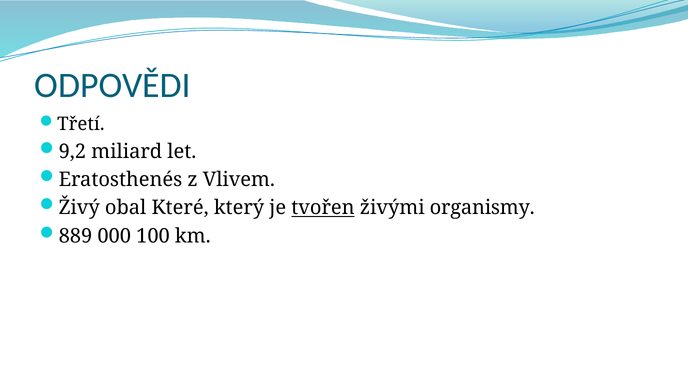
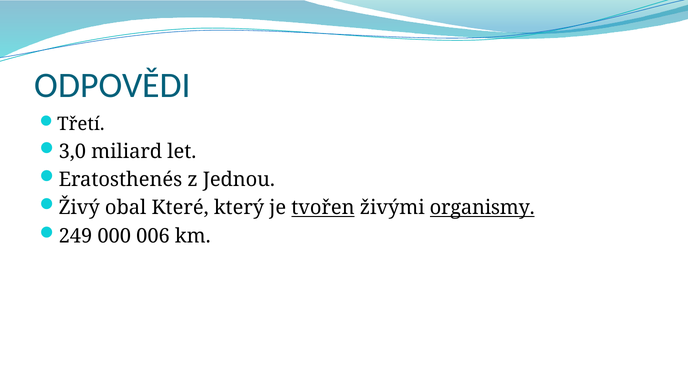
9,2: 9,2 -> 3,0 (72, 152)
Vlivem: Vlivem -> Jednou (239, 180)
organismy underline: none -> present (482, 208)
889: 889 -> 249 (75, 236)
100: 100 -> 006 (153, 236)
